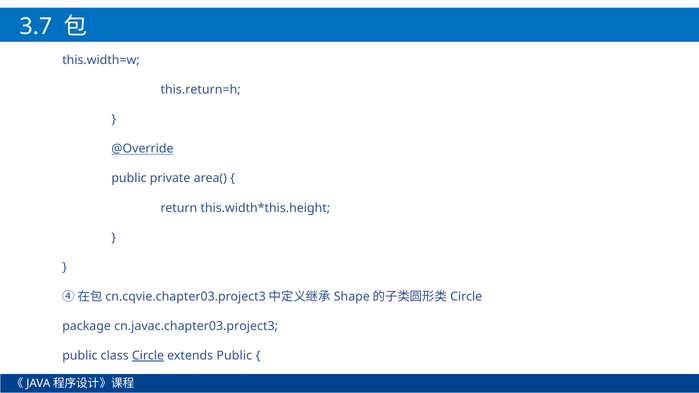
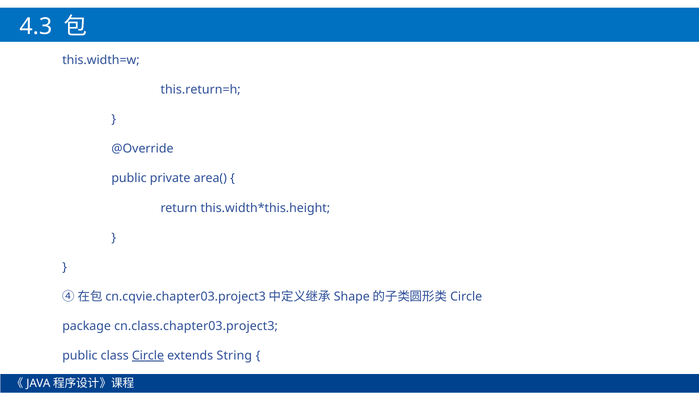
3.7: 3.7 -> 4.3 (36, 26)
@Override underline: present -> none (142, 149)
cn.javac.chapter03.project3: cn.javac.chapter03.project3 -> cn.class.chapter03.project3 (196, 326)
extends Public: Public -> String (234, 356)
